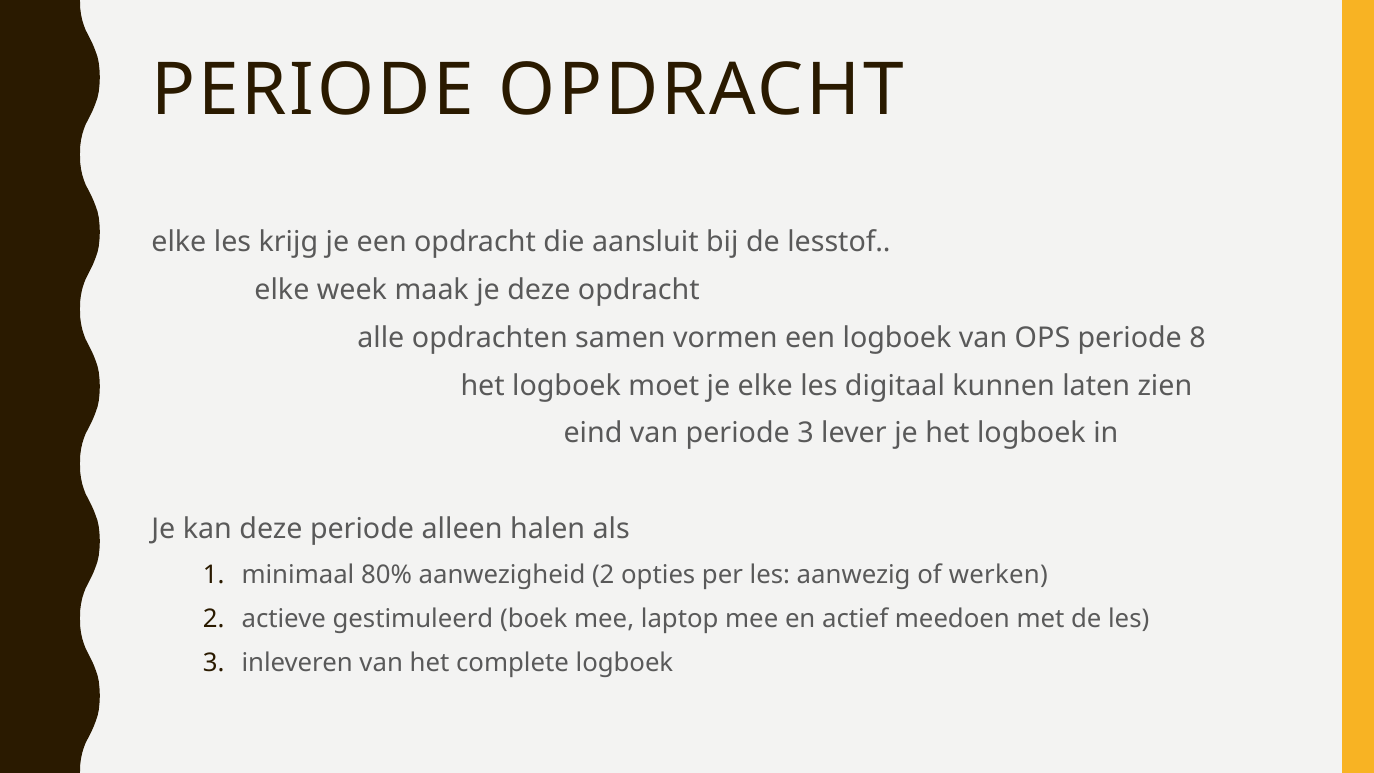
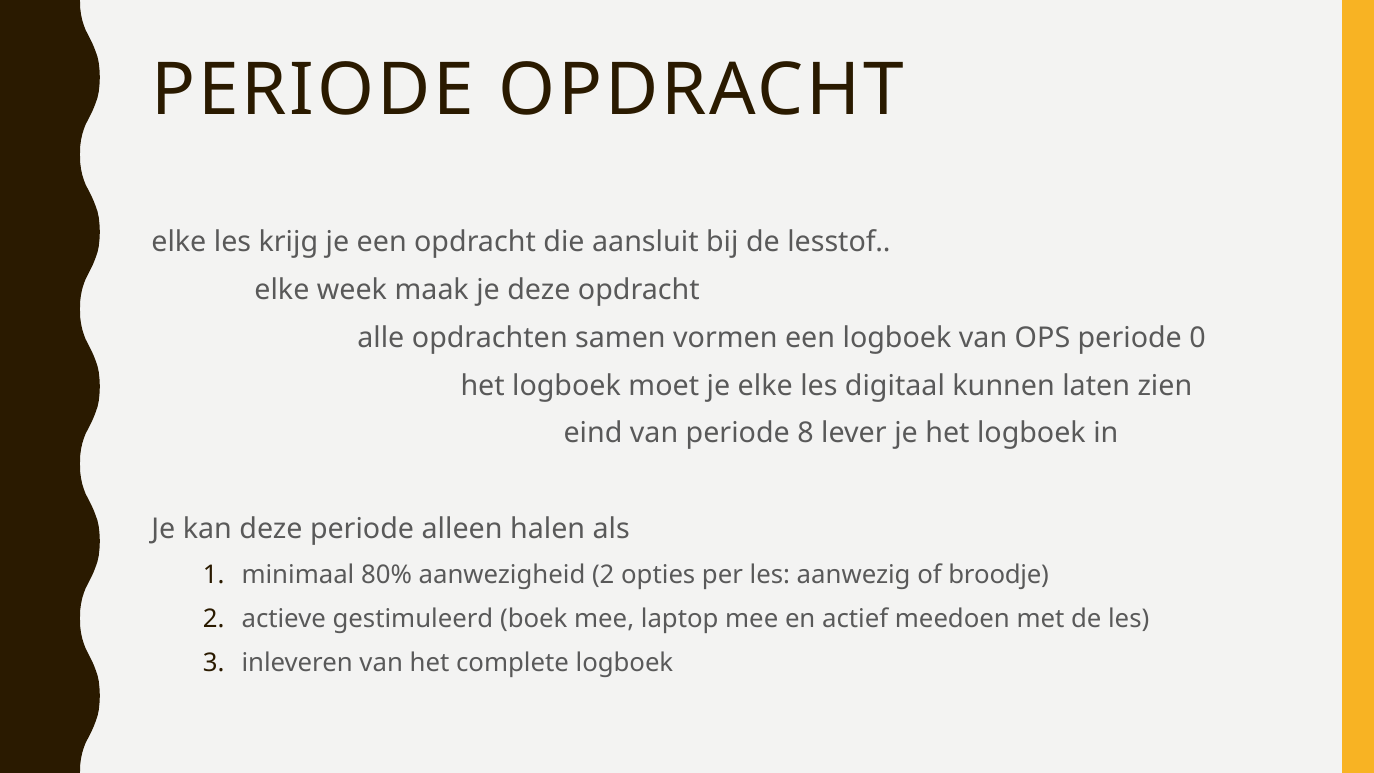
8: 8 -> 0 (1198, 338)
periode 3: 3 -> 8 (806, 433)
werken: werken -> broodje (999, 575)
